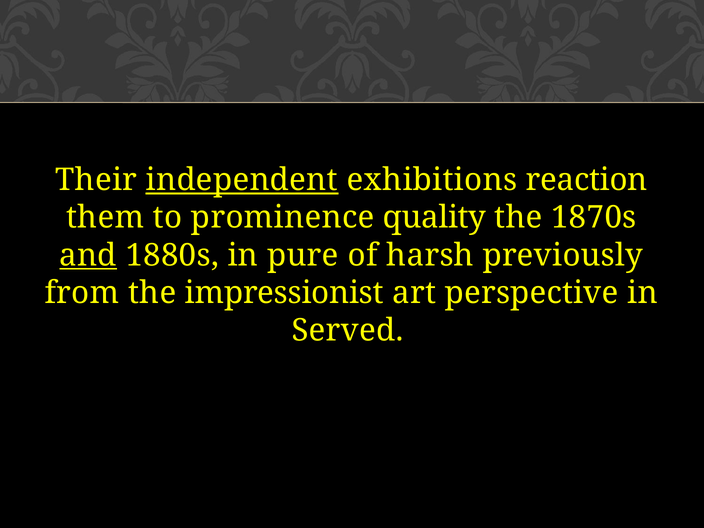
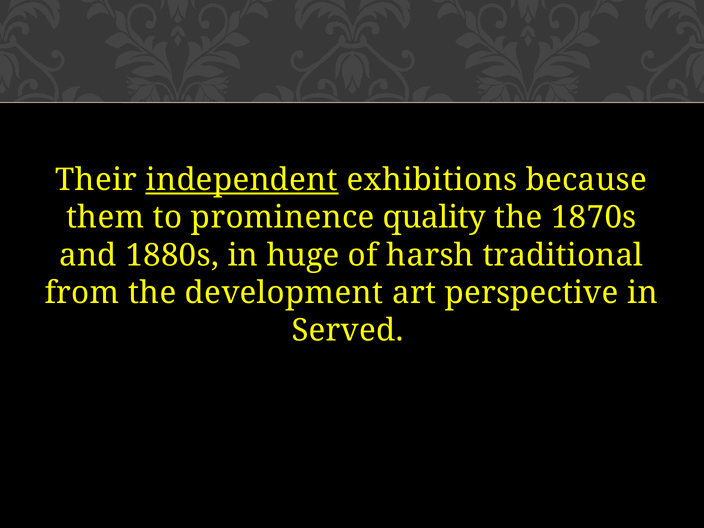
reaction: reaction -> because (586, 180)
and underline: present -> none (88, 255)
pure: pure -> huge (303, 255)
previously: previously -> traditional (563, 255)
impressionist: impressionist -> development (284, 293)
